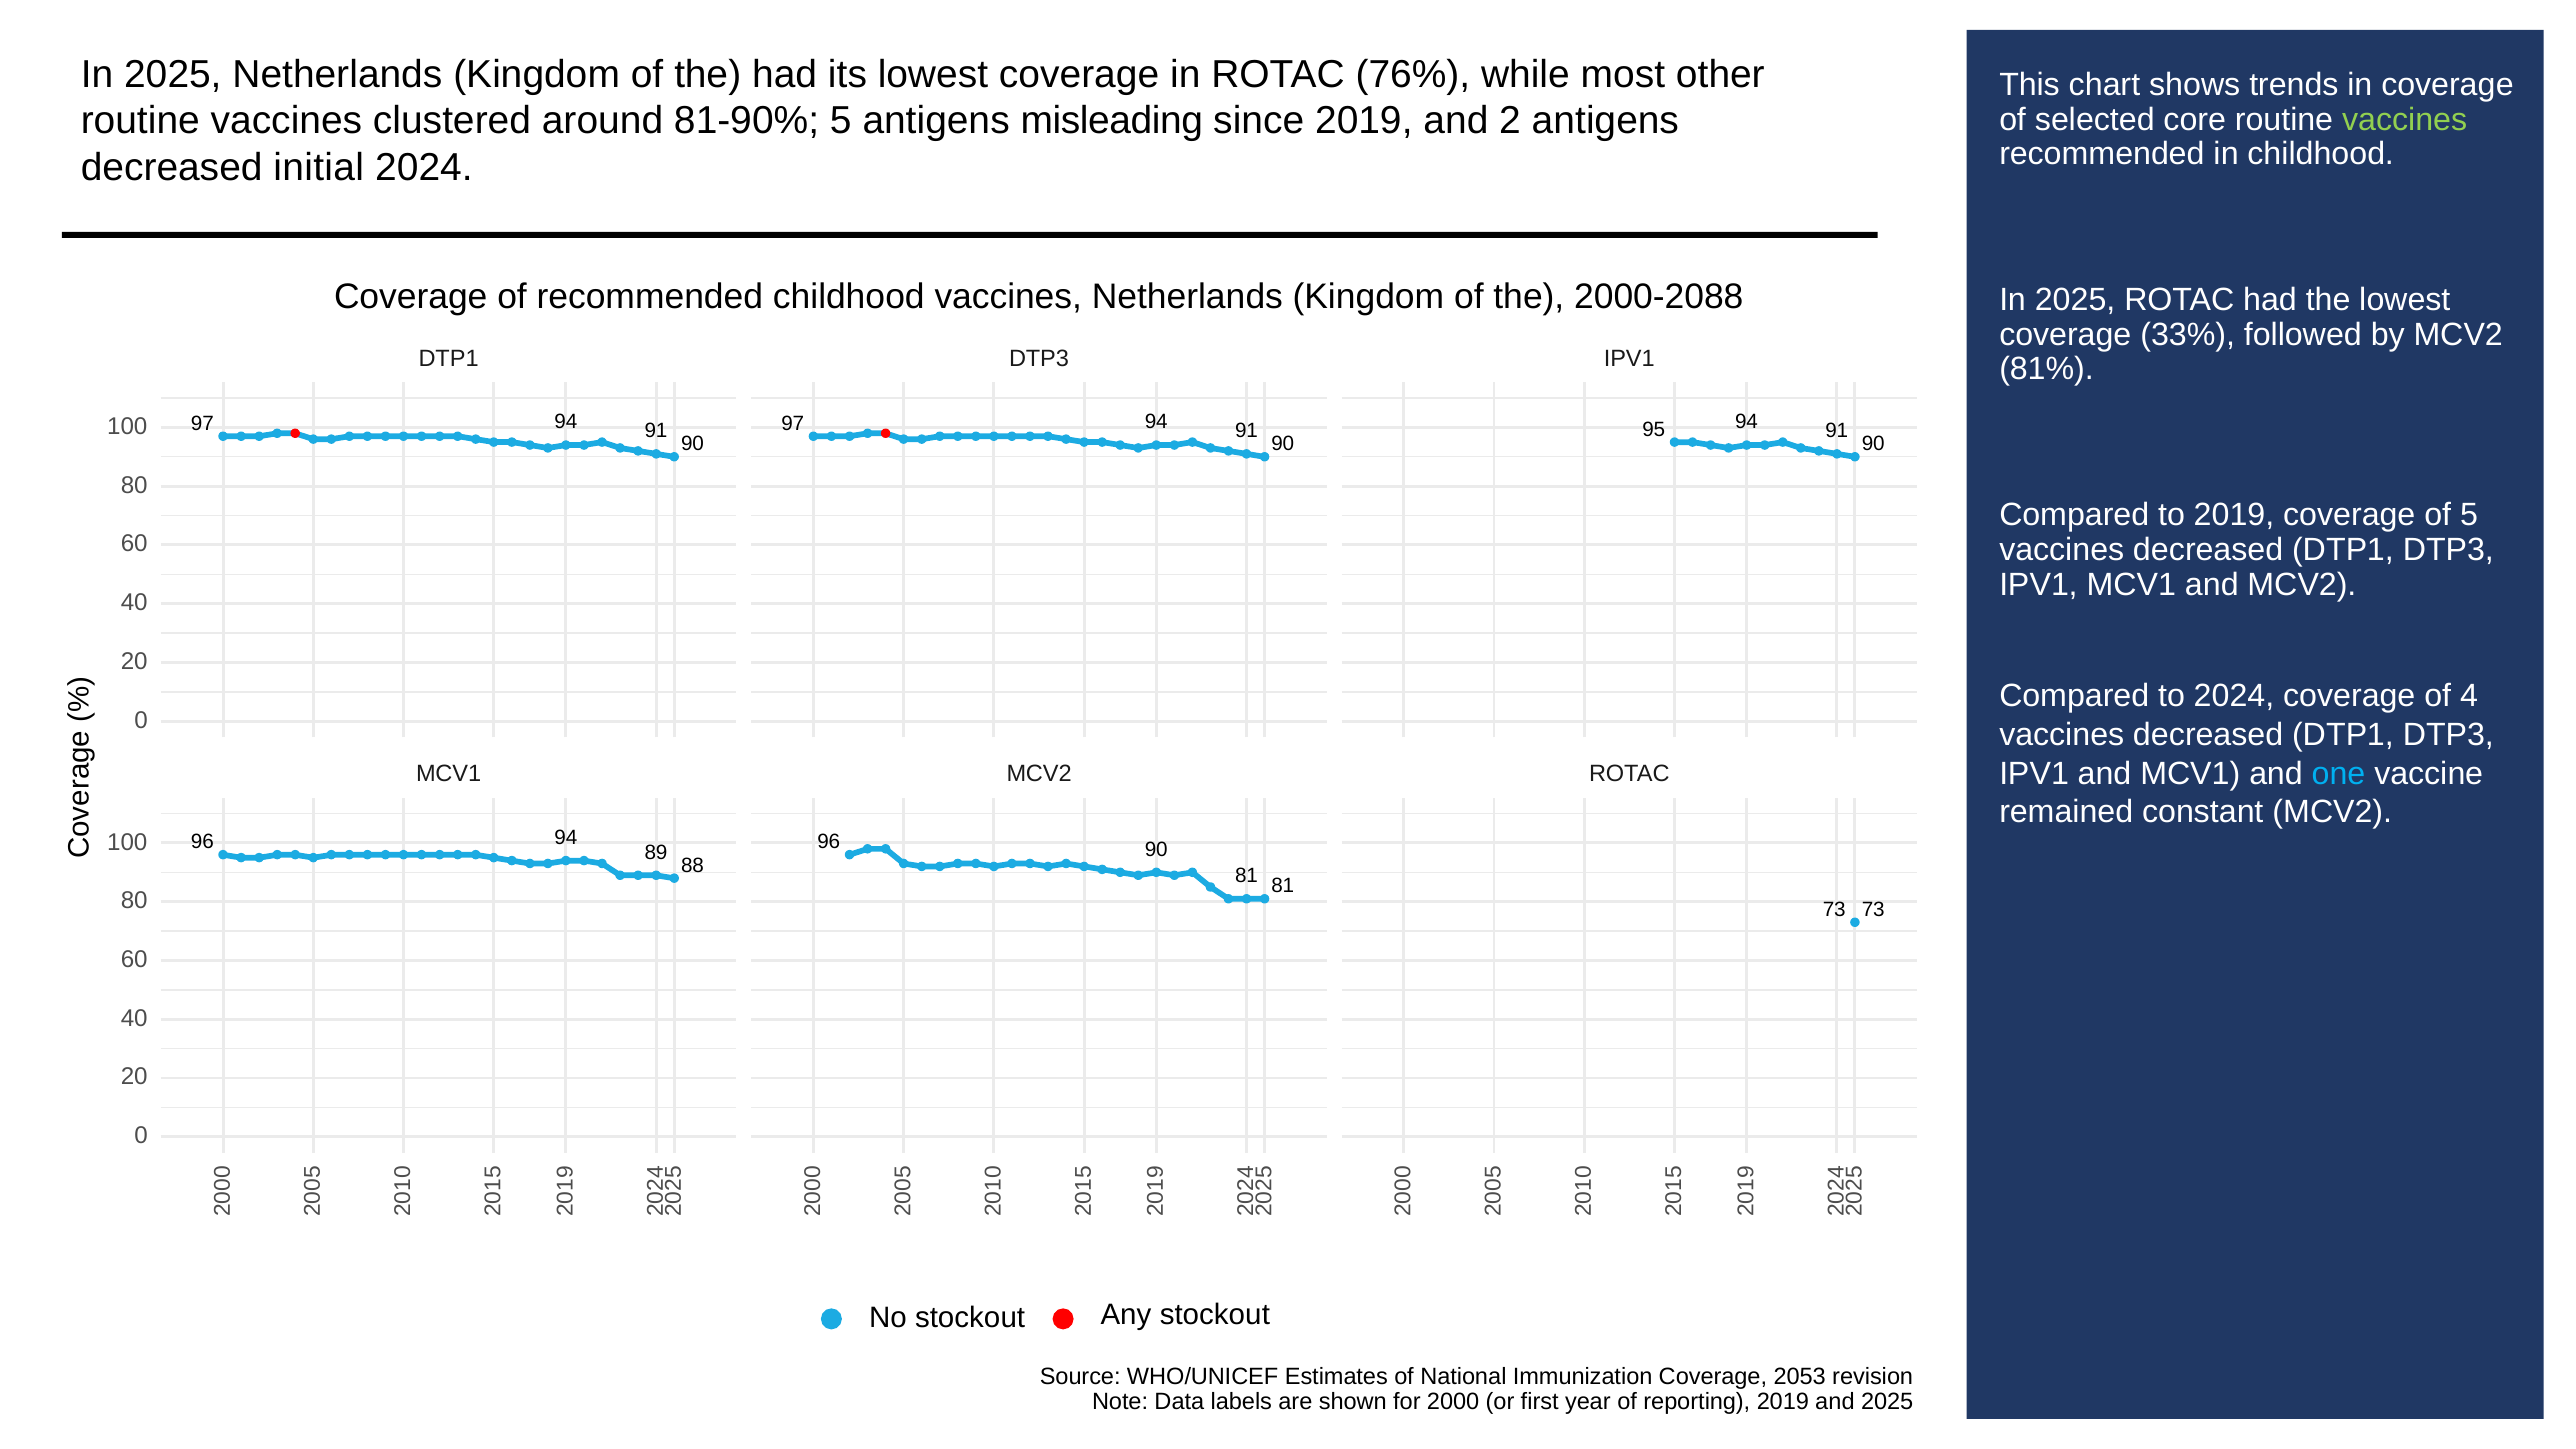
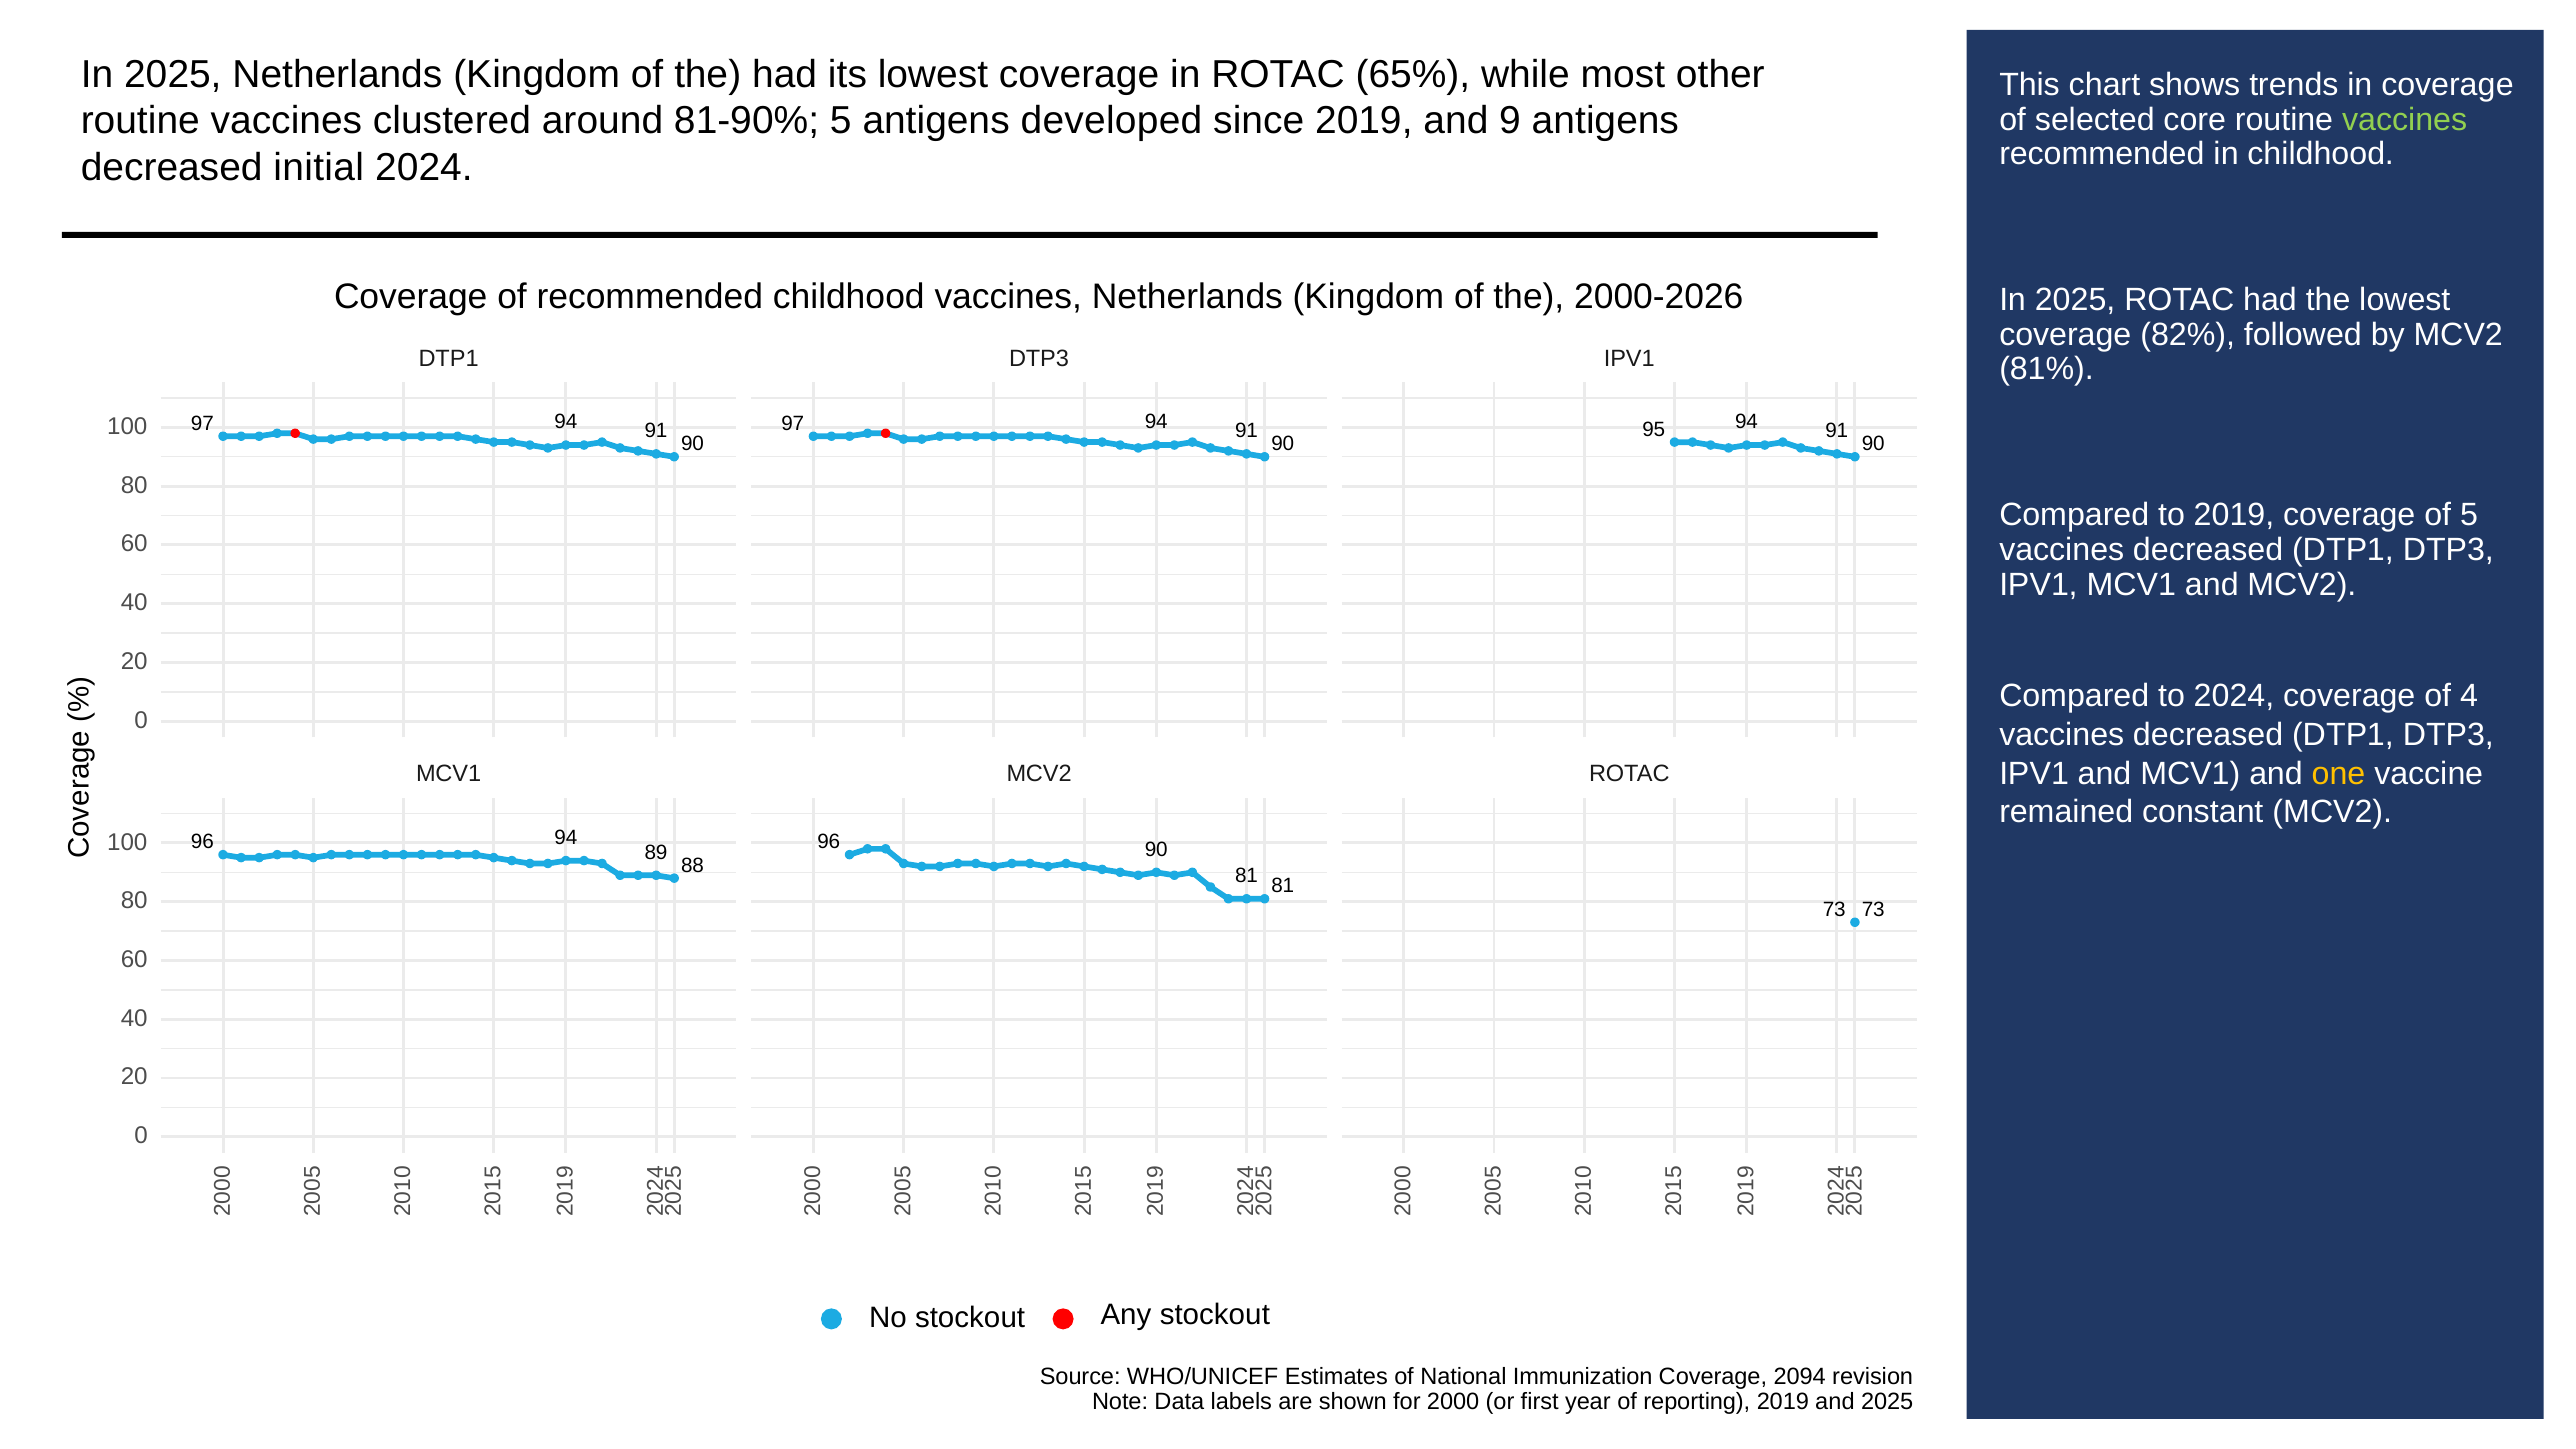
76%: 76% -> 65% (1413, 74)
misleading: misleading -> developed (1111, 121)
and 2: 2 -> 9 (1510, 121)
2000-2088: 2000-2088 -> 2000-2026 (1659, 297)
33%: 33% -> 82% (2188, 335)
one colour: light blue -> yellow (2338, 774)
2053: 2053 -> 2094 (1800, 1376)
